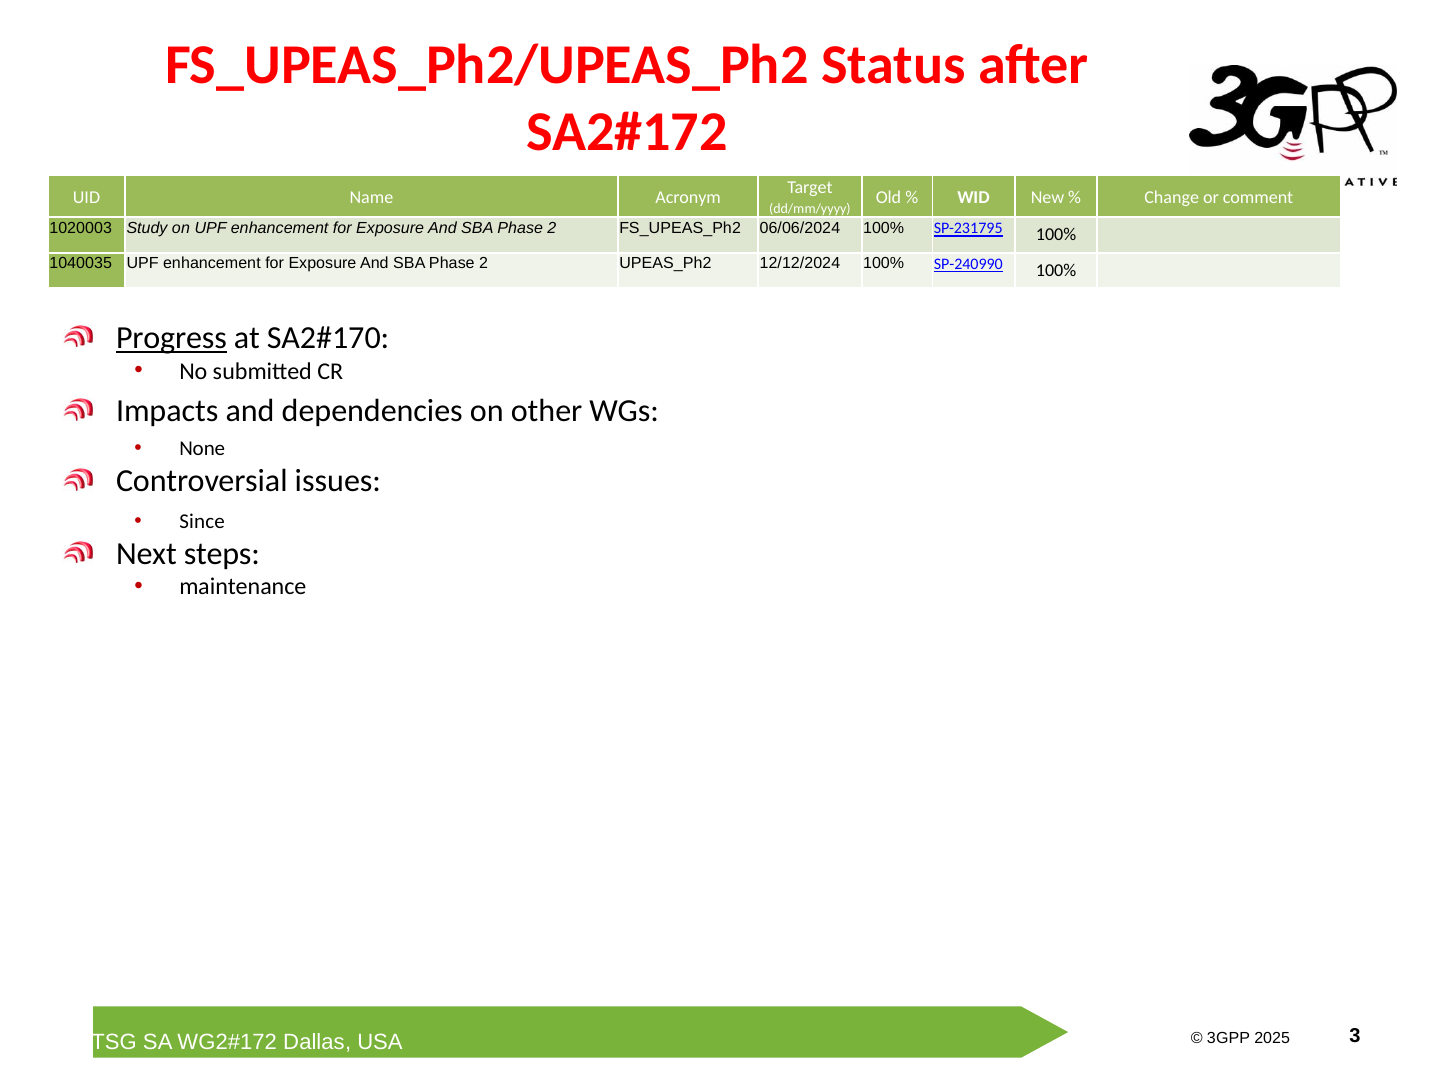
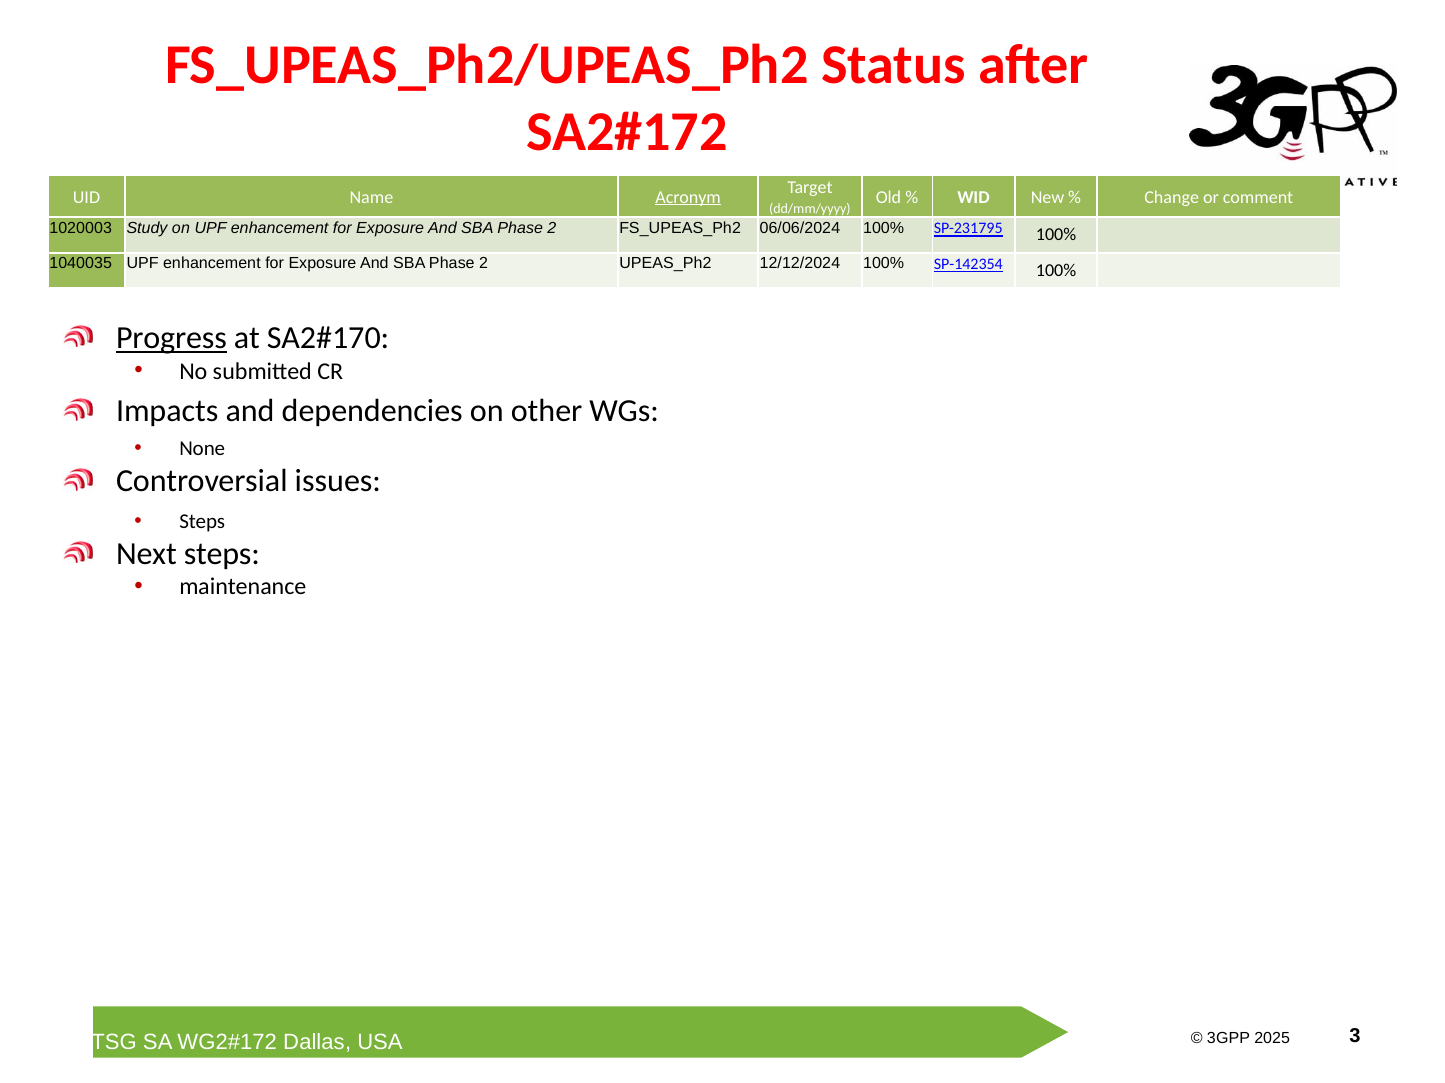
Acronym underline: none -> present (688, 197)
SP-240990: SP-240990 -> SP-142354 (968, 264)
Since: Since -> Steps (202, 522)
